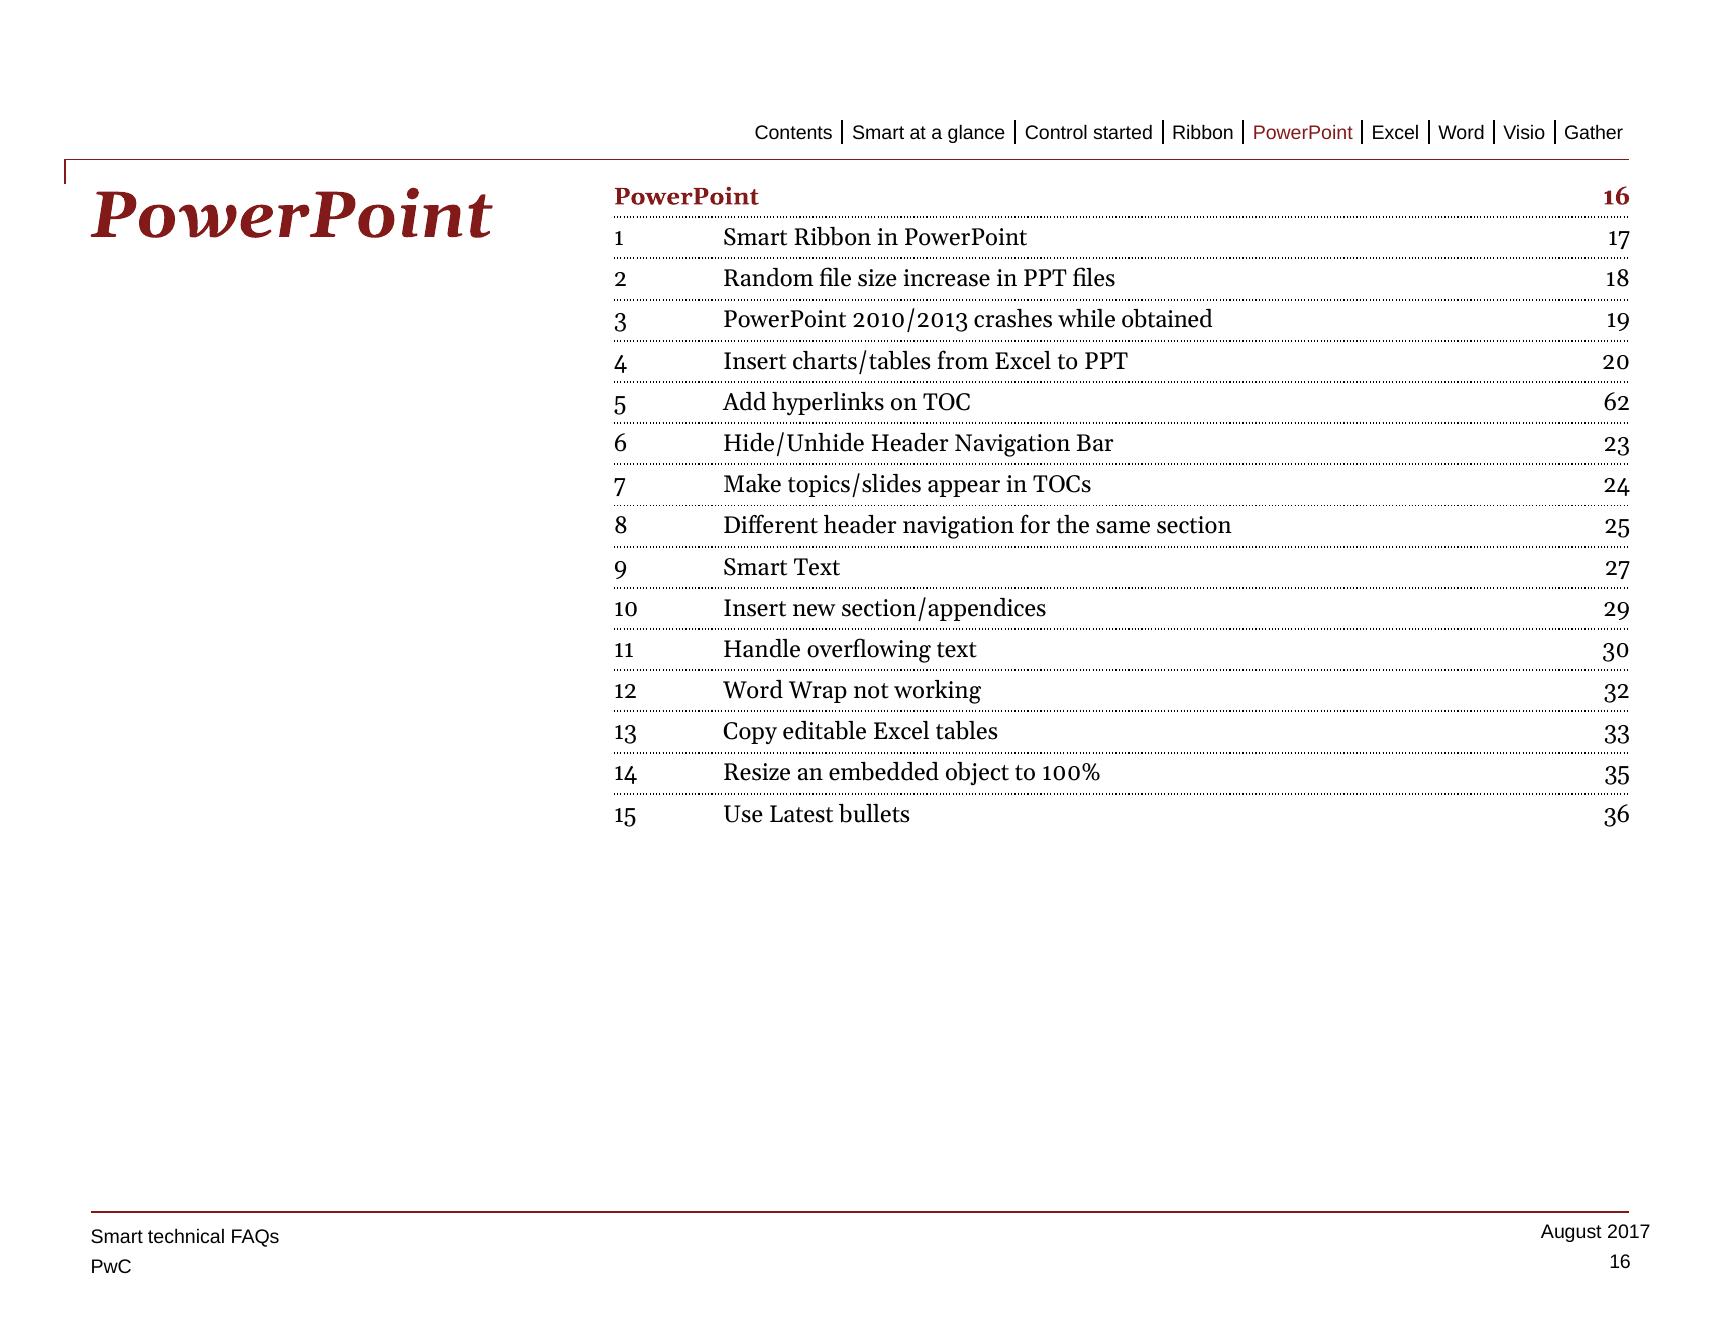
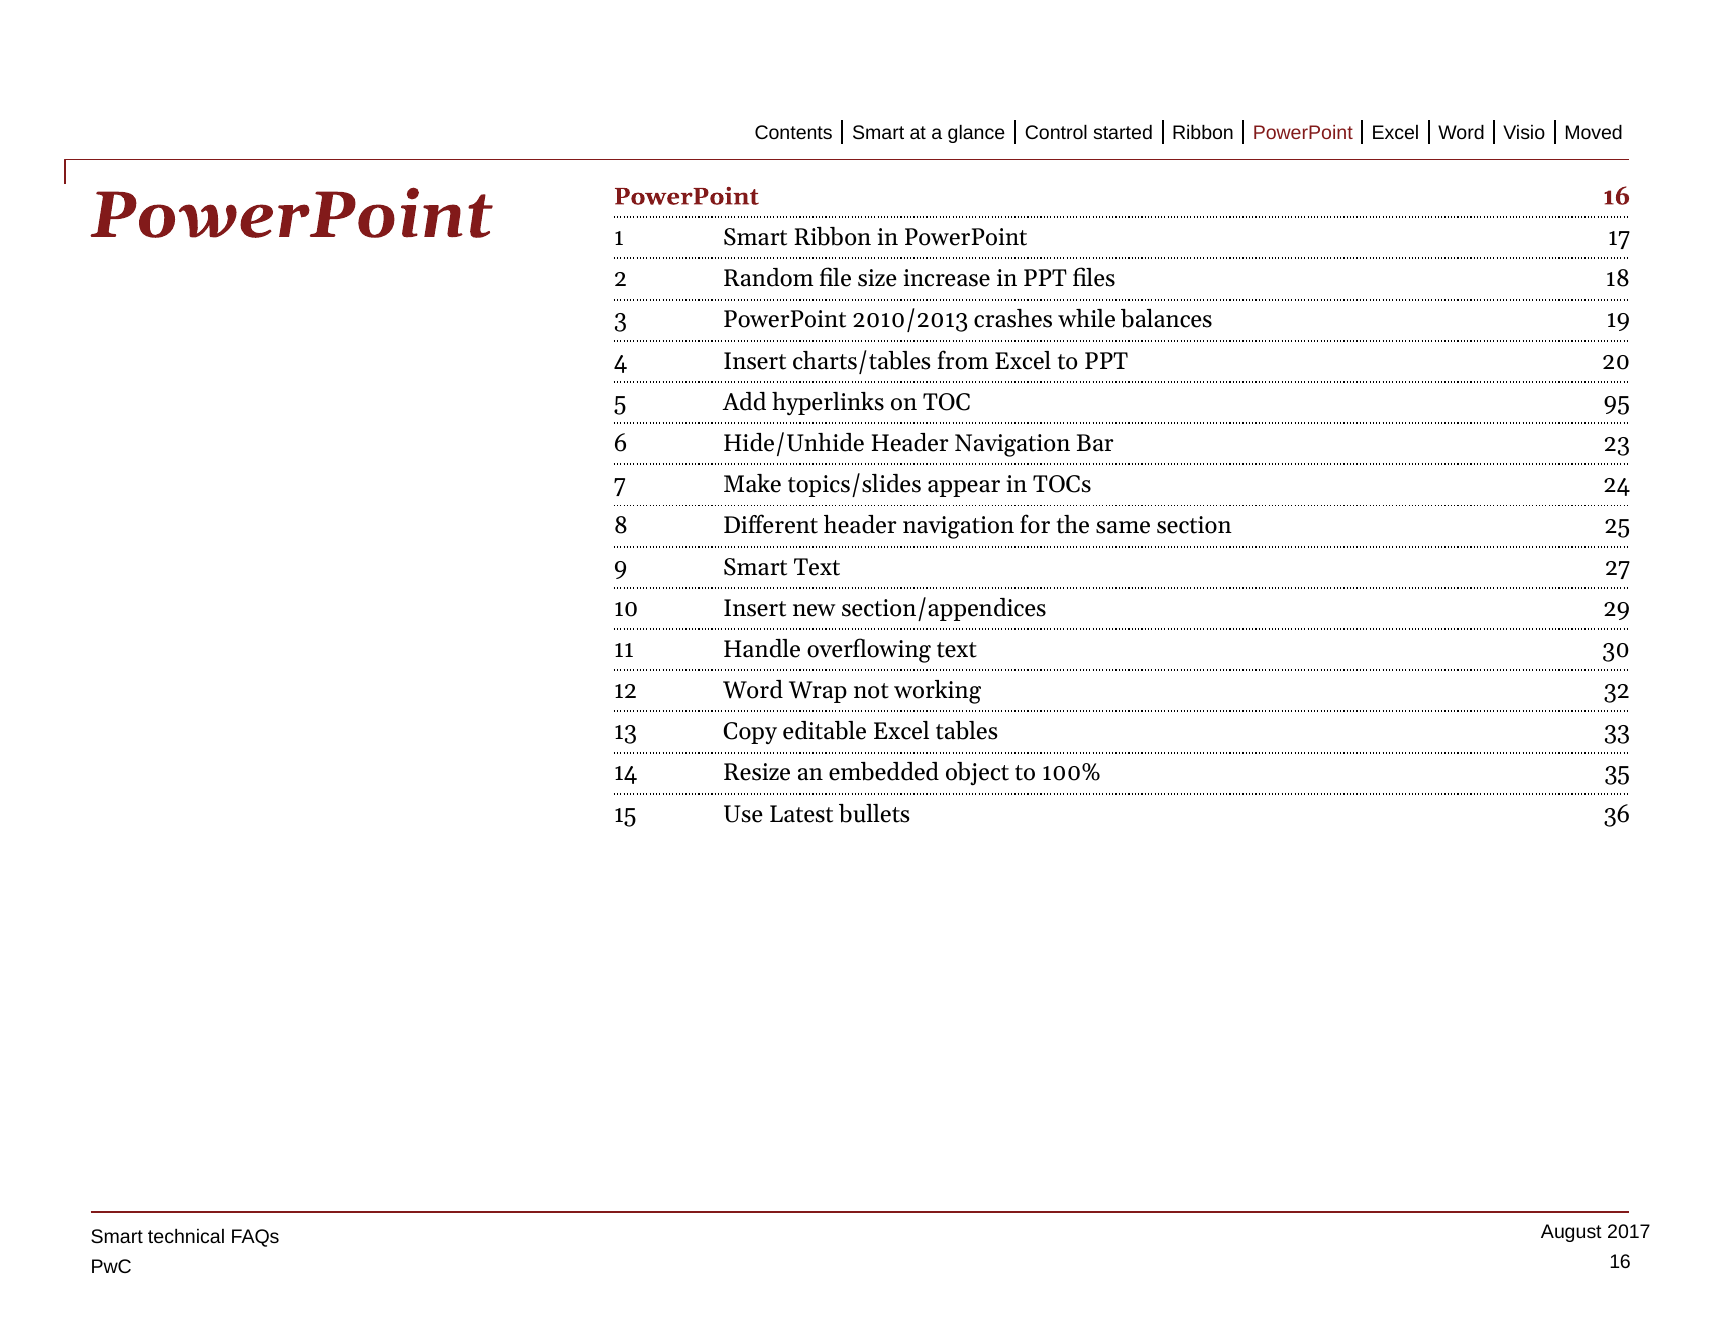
Gather: Gather -> Moved (1594, 133)
obtained: obtained -> balances (1167, 320)
62: 62 -> 95 (1617, 402)
